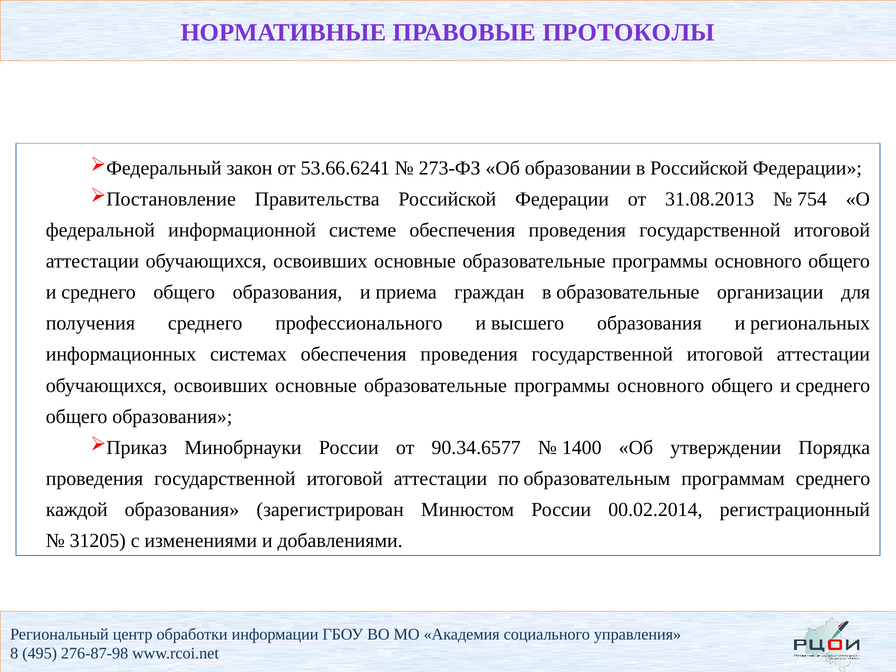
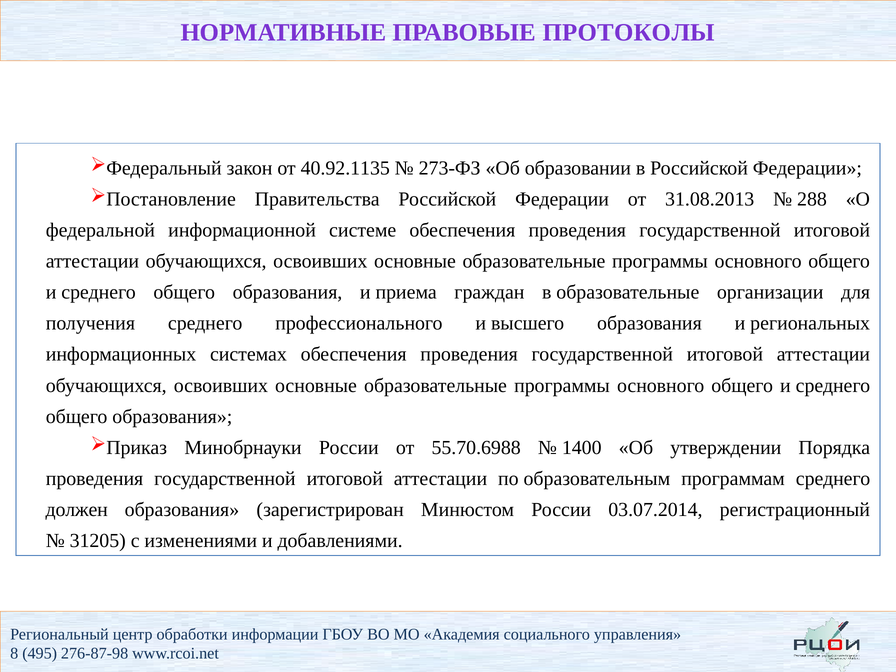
53.66.6241: 53.66.6241 -> 40.92.1135 (345, 168)
754: 754 -> 288 (812, 199)
90.34.6577: 90.34.6577 -> 55.70.6988 (476, 448)
каждой: каждой -> должен (77, 510)
00.02.2014: 00.02.2014 -> 03.07.2014 (655, 510)
